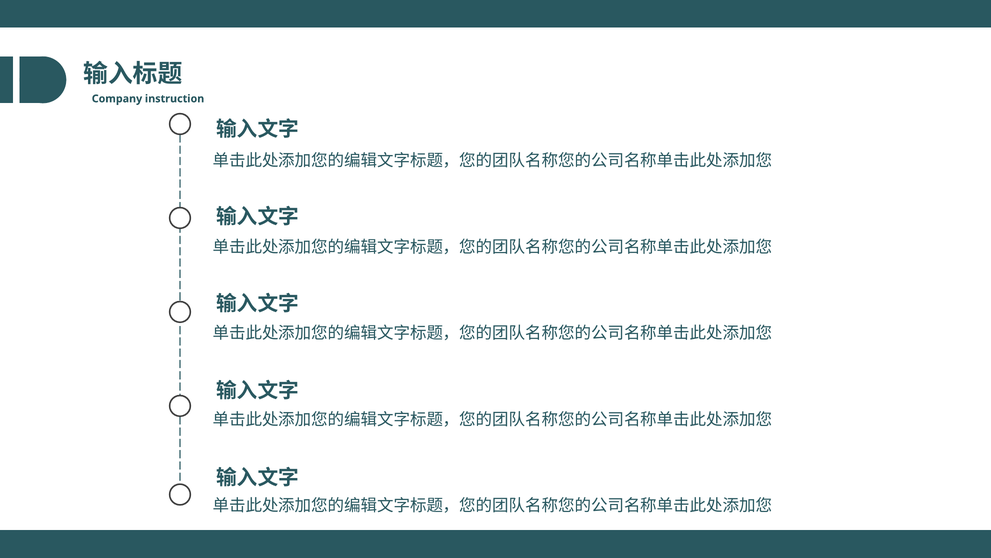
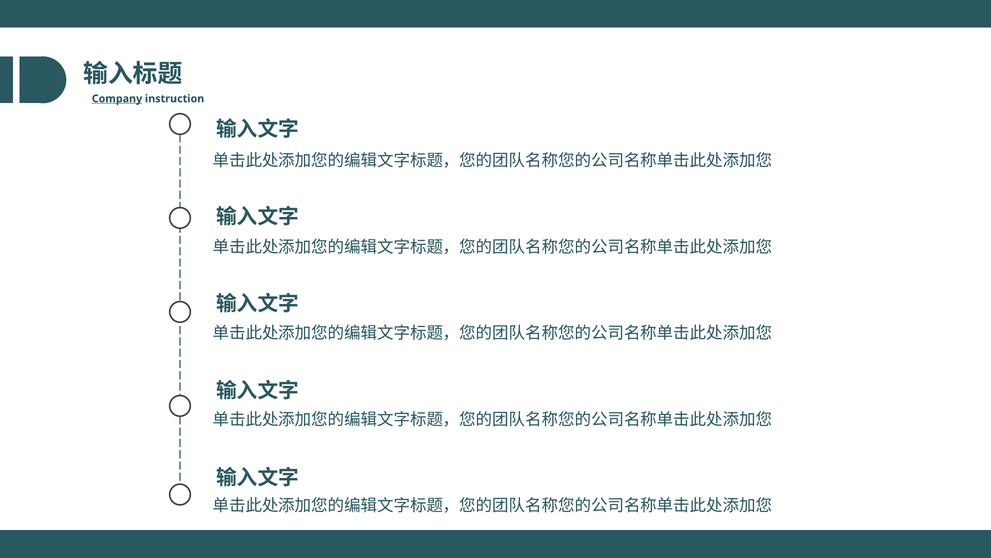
Company underline: none -> present (117, 99)
